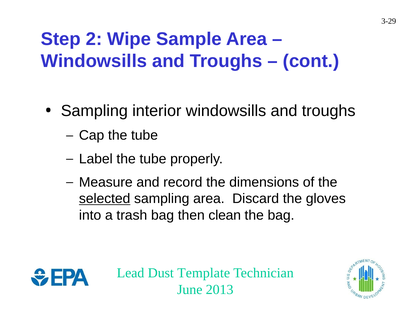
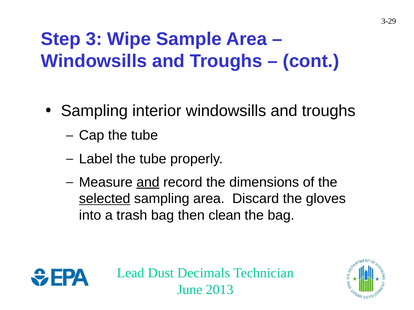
2: 2 -> 3 (94, 39)
and underline: none -> present (148, 183)
Template: Template -> Decimals (204, 273)
